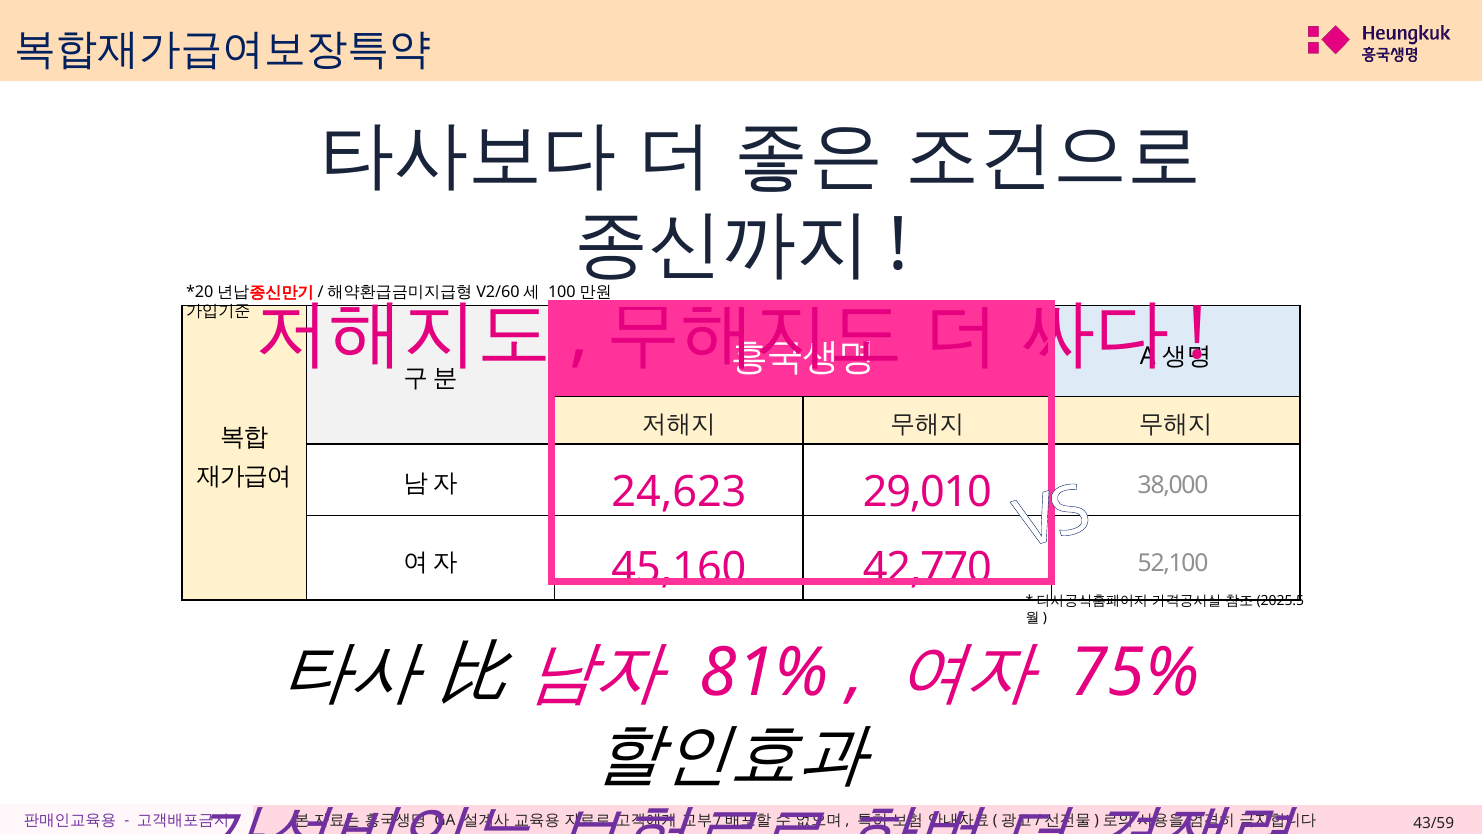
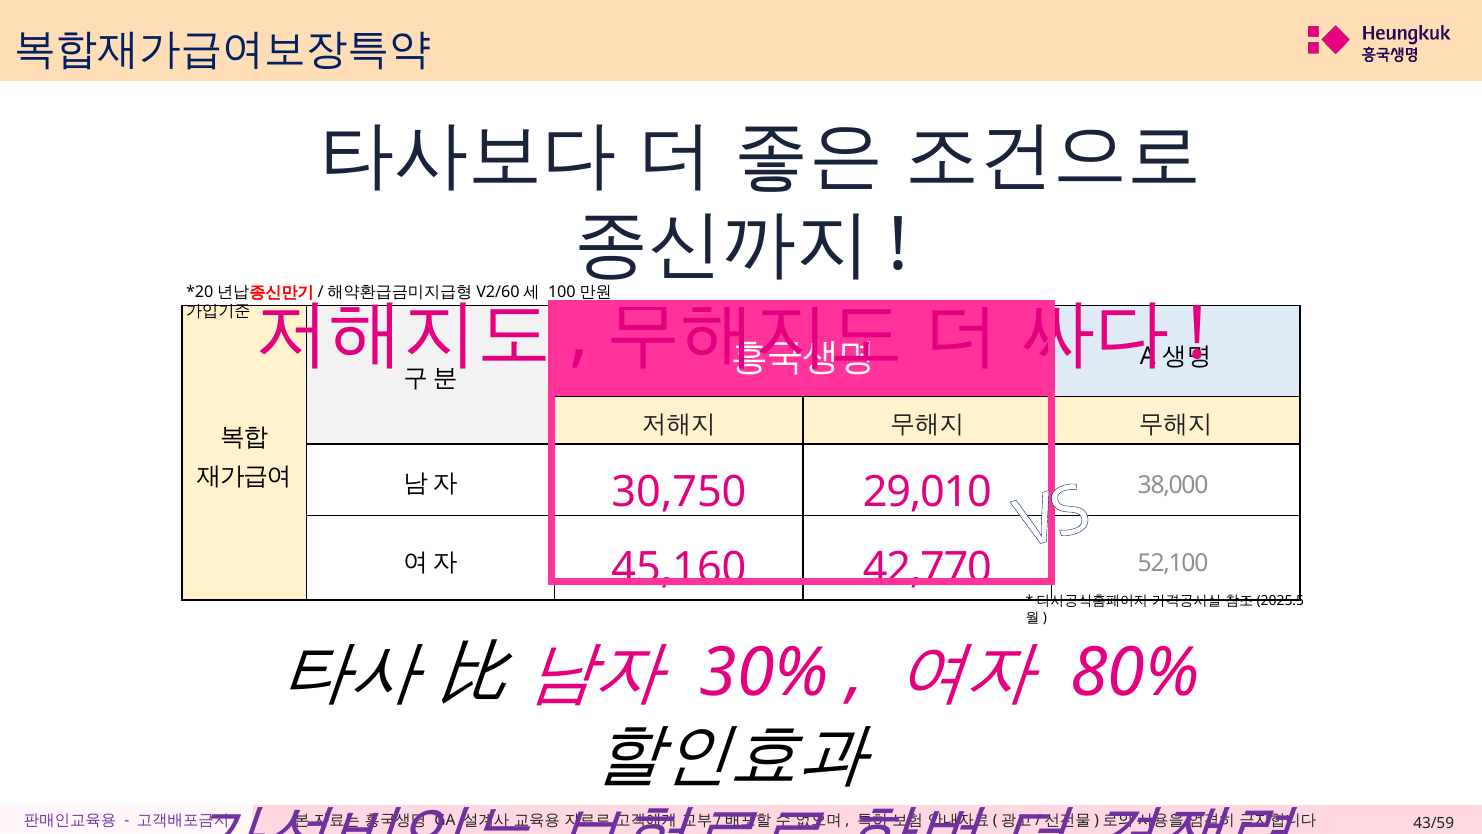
24,623: 24,623 -> 30,750 (679, 492)
81%: 81% -> 30% (764, 673)
75%: 75% -> 80% (1135, 673)
